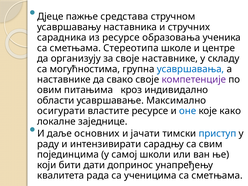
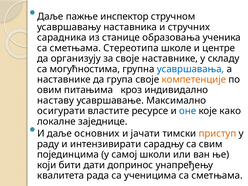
Дјеце: Дјеце -> Даље (50, 17)
средстава: средстава -> инспектор (124, 17)
из ресурсе: ресурсе -> станице (121, 38)
свако: свако -> група (120, 80)
компетенције colour: purple -> orange (194, 80)
области: области -> наставу (56, 100)
приступ colour: blue -> orange (217, 134)
